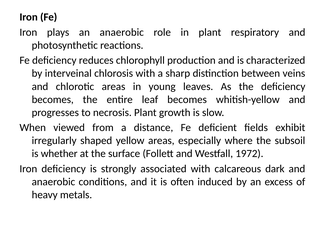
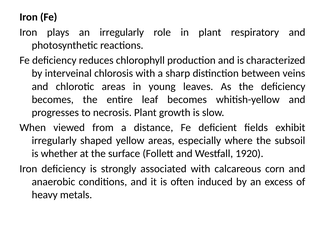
an anaerobic: anaerobic -> irregularly (122, 32)
1972: 1972 -> 1920 (249, 153)
dark: dark -> corn (275, 169)
